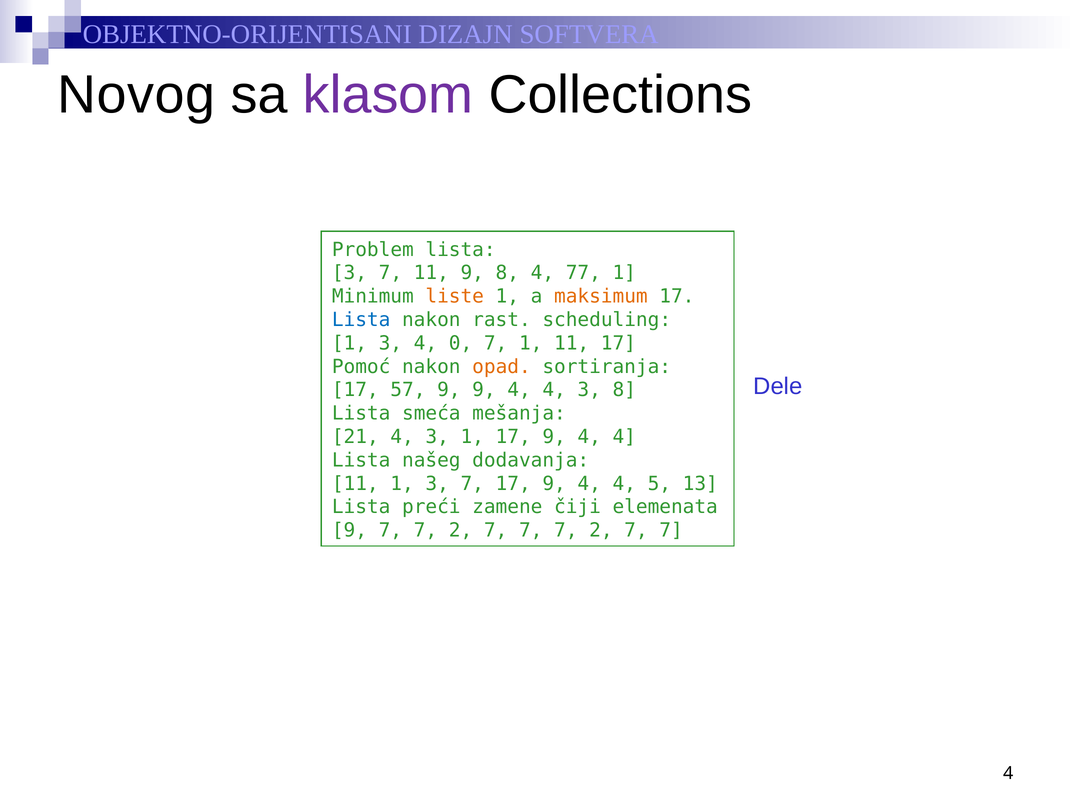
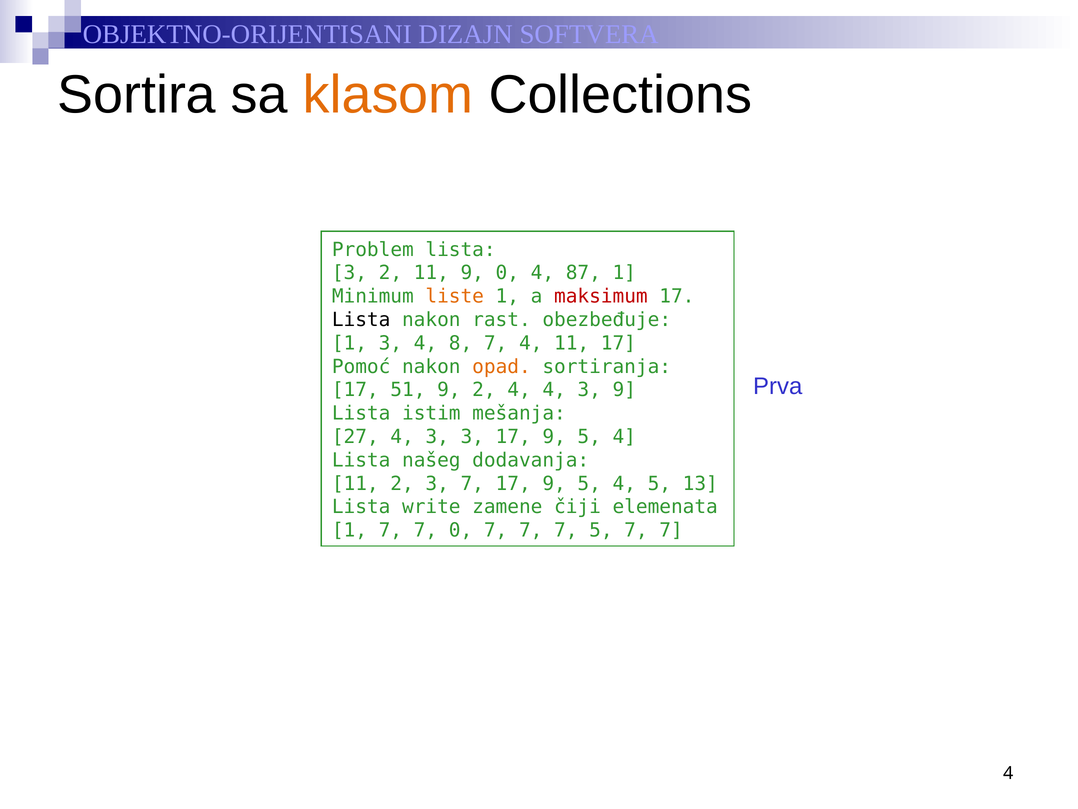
Novog: Novog -> Sortira (137, 95)
klasom colour: purple -> orange (388, 95)
7: 7 -> 2 (390, 273)
9 8: 8 -> 0 (507, 273)
77: 77 -> 87 (583, 273)
maksimum colour: orange -> red (601, 296)
Lista colour: blue -> black (361, 320)
scheduling: scheduling -> obezbeđuje (607, 320)
0: 0 -> 8 (461, 343)
7 1: 1 -> 4 (531, 343)
Dele: Dele -> Prva (778, 386)
57: 57 -> 51 (408, 390)
9 9: 9 -> 2 (484, 390)
3 8: 8 -> 9 (624, 390)
smeća: smeća -> istim (431, 413)
21: 21 -> 27 (355, 437)
3 1: 1 -> 3 (472, 437)
4: 4 -> 5 (589, 437)
11 1: 1 -> 2 (402, 483)
7 17 9 4: 4 -> 5 (589, 483)
preći: preći -> write (431, 507)
9: 9 -> 1 (349, 530)
2: 2 -> 0 (461, 530)
7 7 7 2: 2 -> 5 (601, 530)
